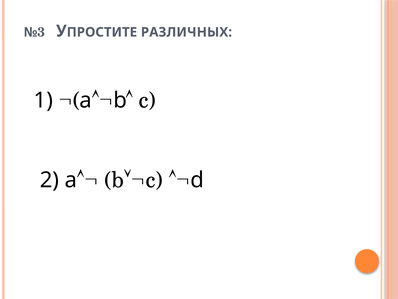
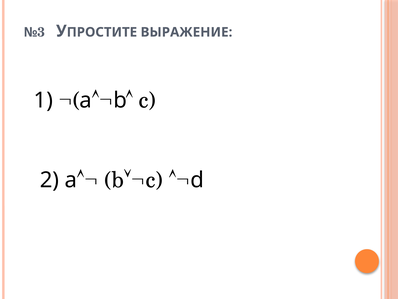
РАЗЛИЧНЫХ: РАЗЛИЧНЫХ -> ВЫРАЖЕНИЕ (186, 32)
